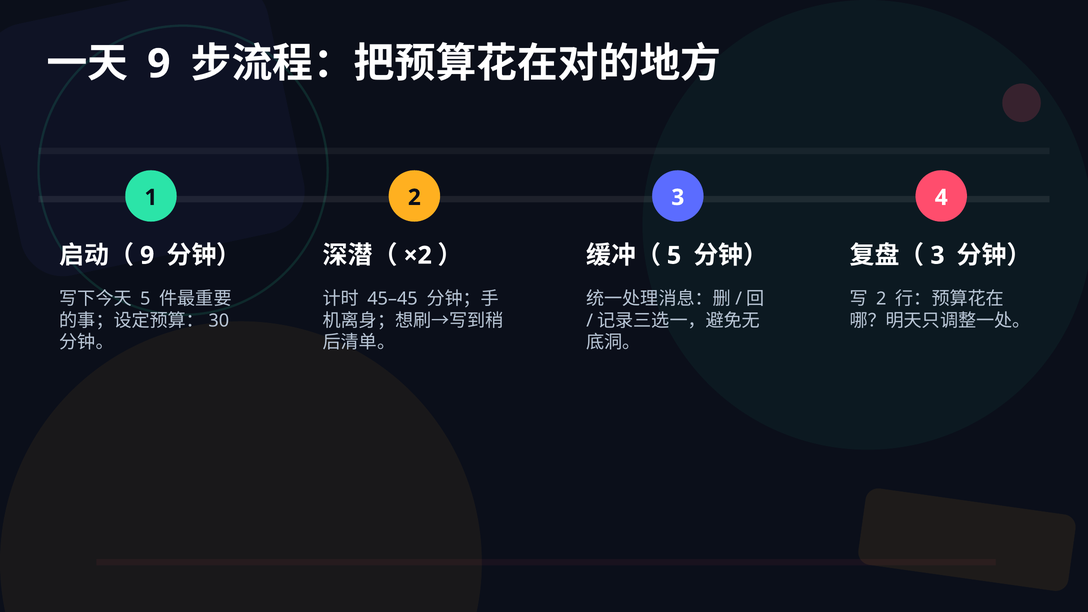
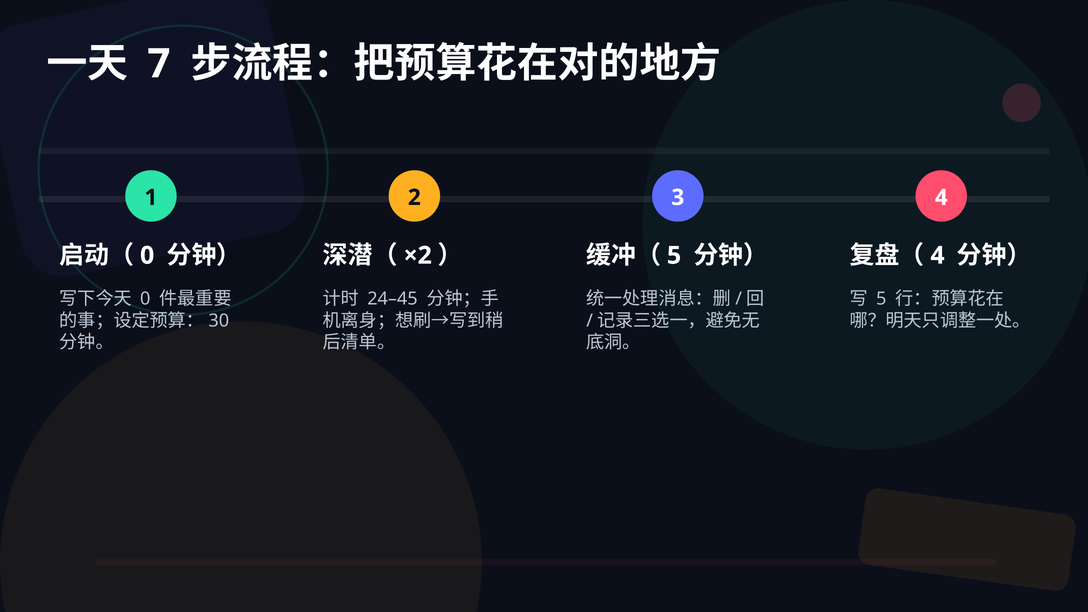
9: 9 -> 7 (159, 64)
9: 9 -> 0 (147, 255)
3: 3 -> 4 (937, 255)
5: 5 -> 0 (145, 299)
45–45: 45–45 -> 24–45 (392, 299)
2: 2 -> 5 (881, 299)
